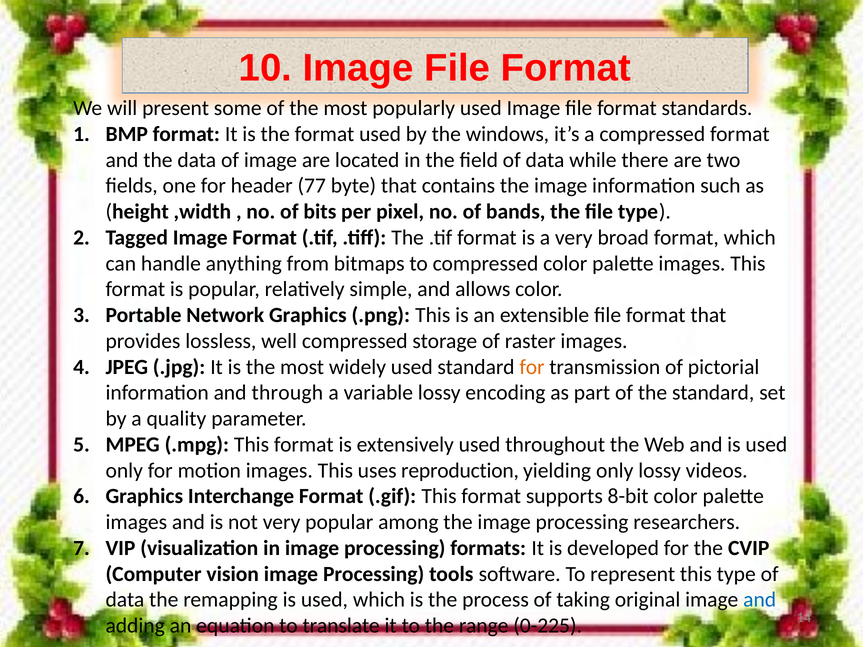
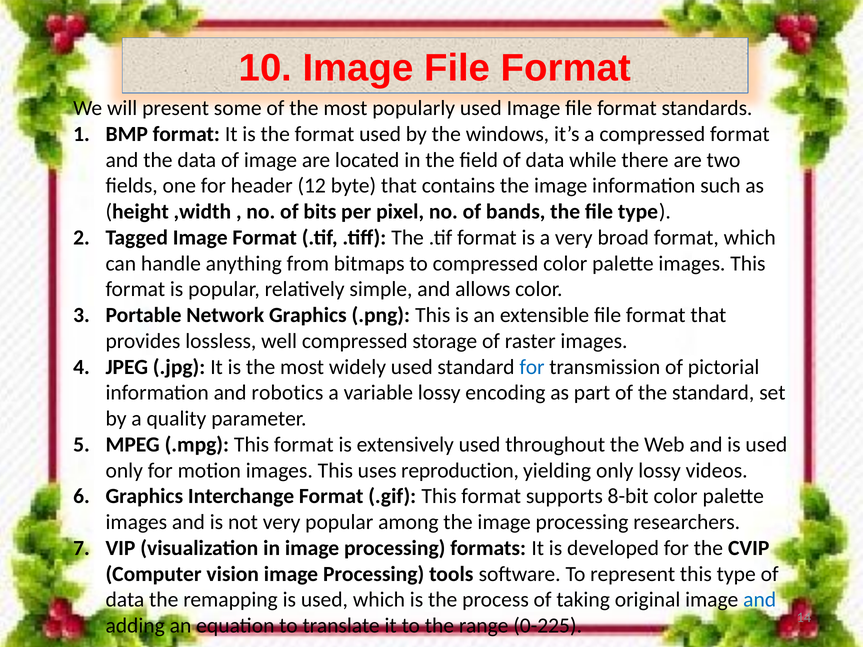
77: 77 -> 12 (312, 186)
for colour: orange -> blue (532, 367)
through: through -> robotics (287, 393)
